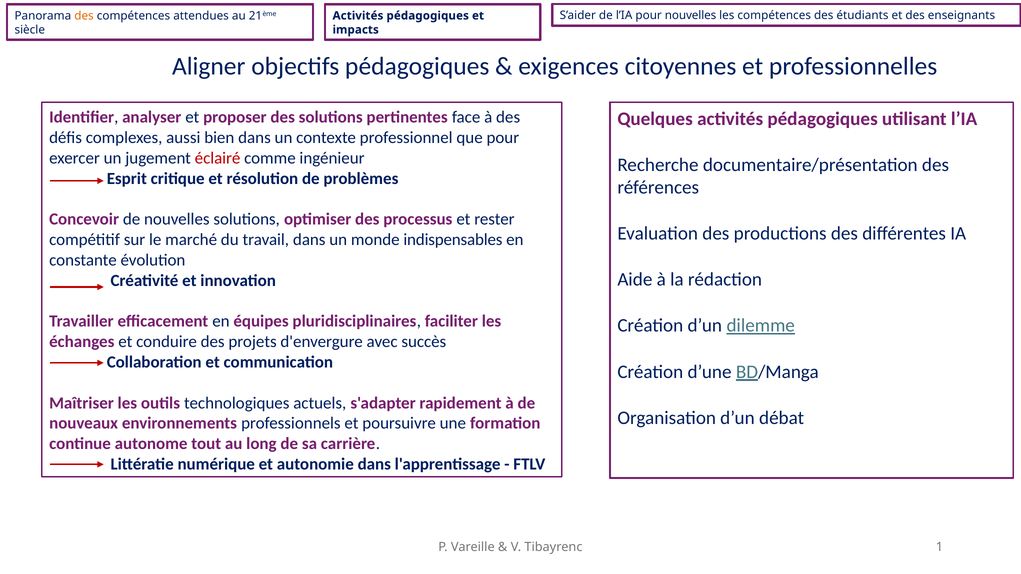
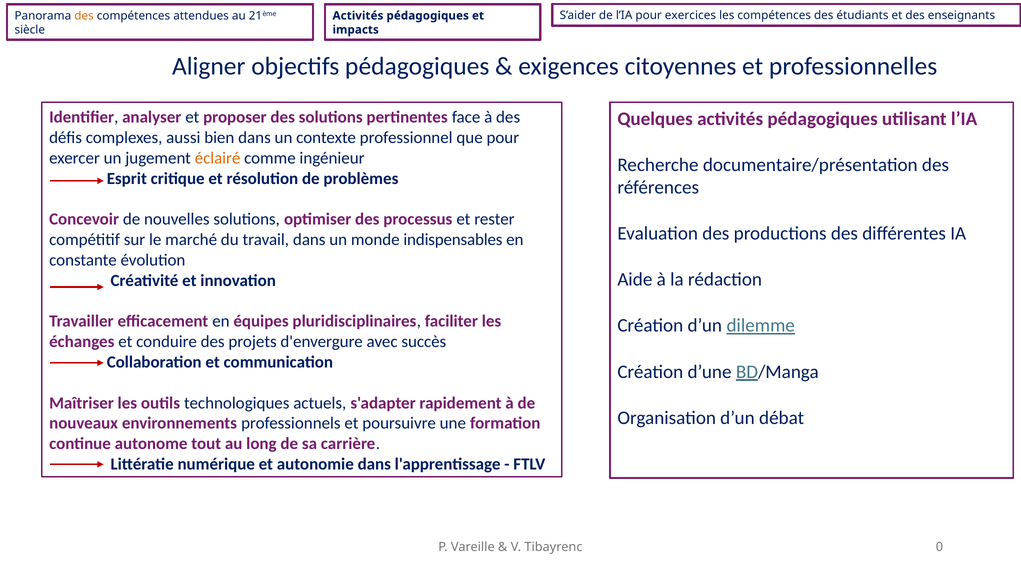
pour nouvelles: nouvelles -> exercices (690, 16)
éclairé colour: red -> orange (218, 158)
1: 1 -> 0 (940, 547)
